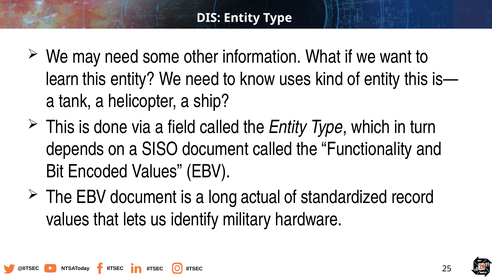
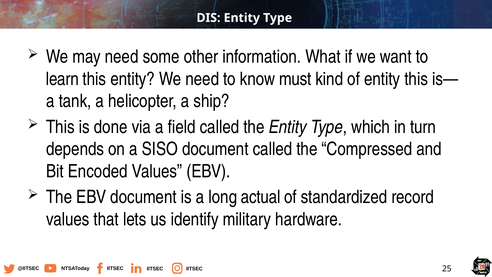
uses: uses -> must (295, 79)
Functionality: Functionality -> Compressed (367, 149)
